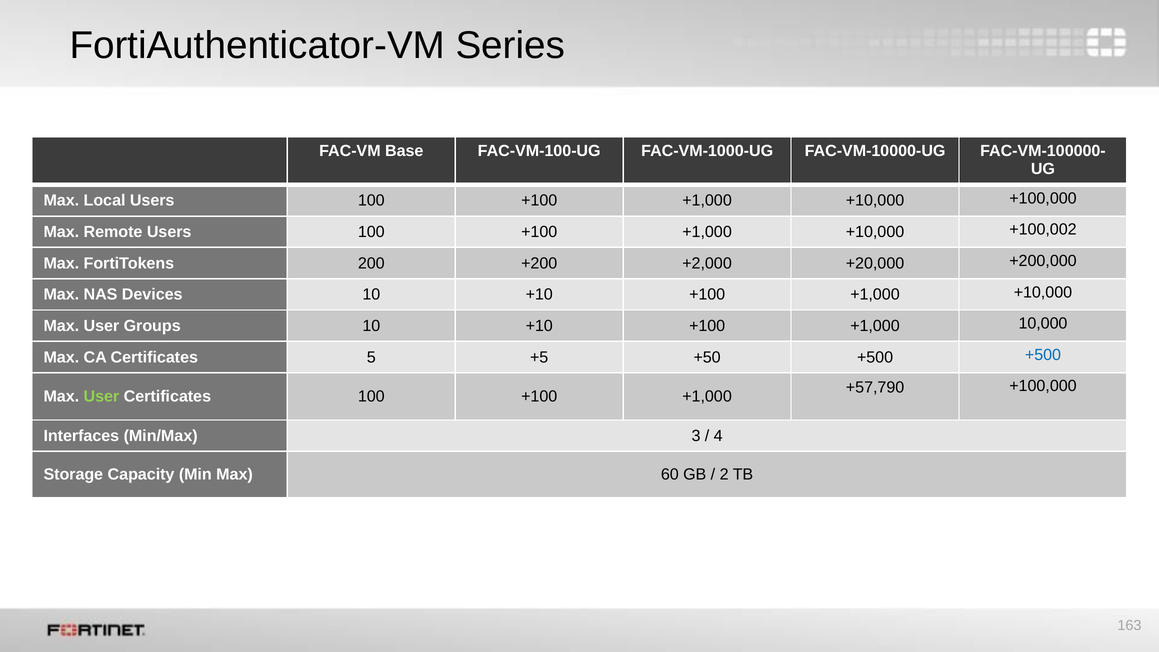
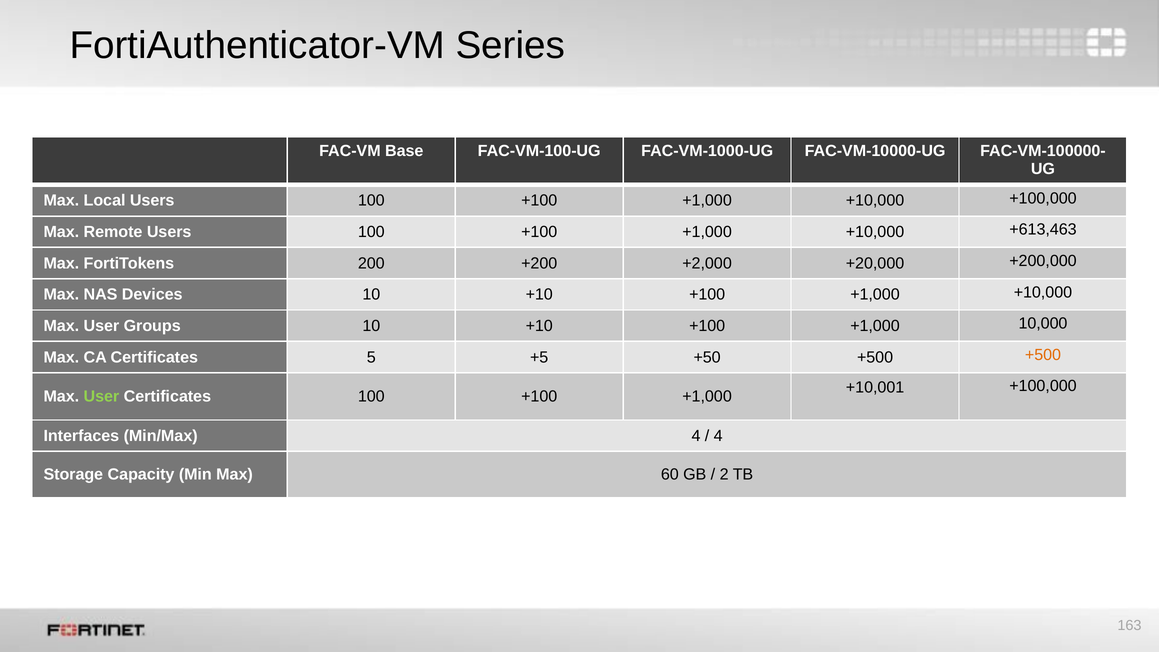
+100,002: +100,002 -> +613,463 (1043, 230)
+500 colour: blue -> orange (1043, 355)
+57,790: +57,790 -> +10,001 (875, 387)
Min/Max 3: 3 -> 4 (696, 436)
